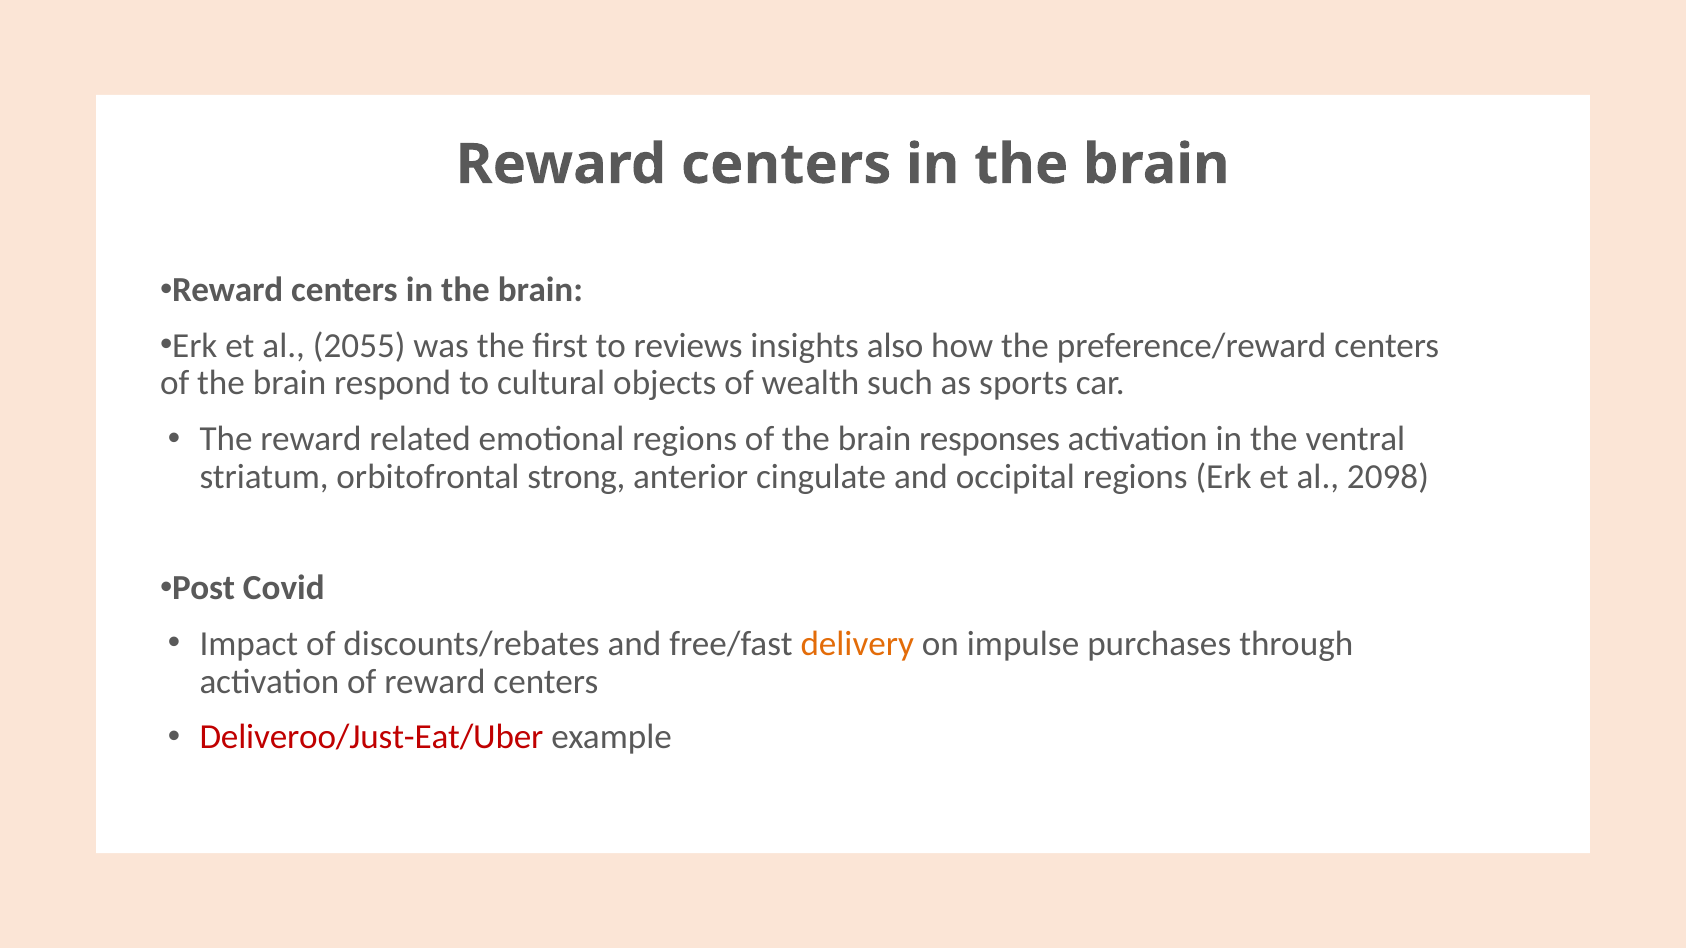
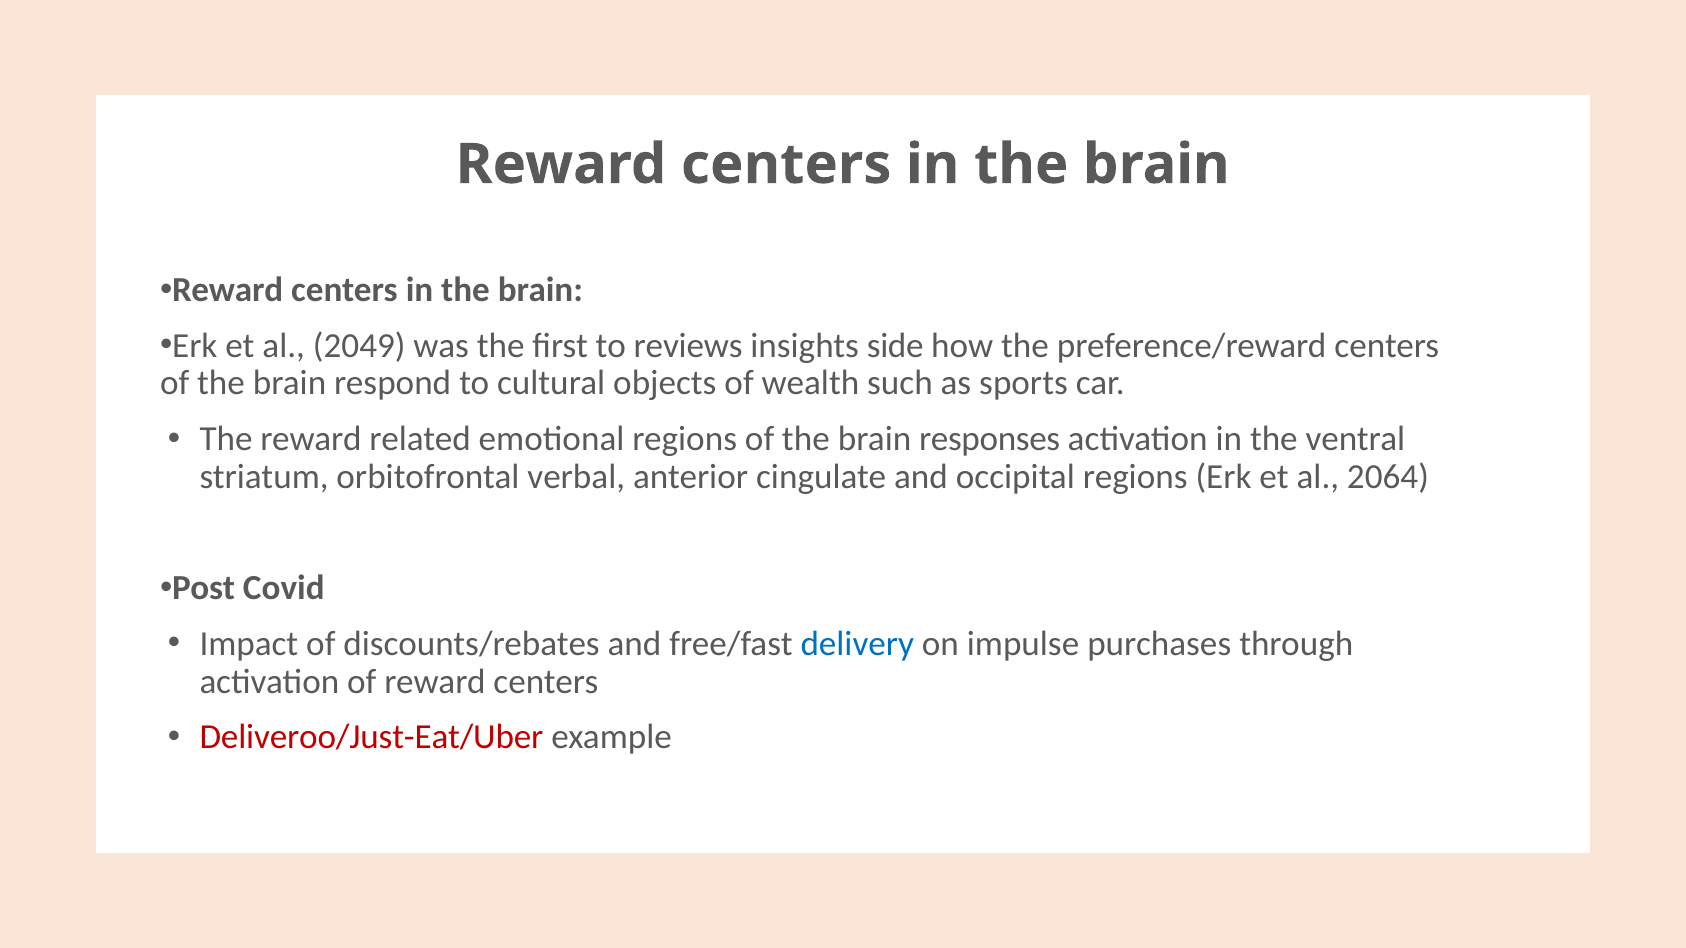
2055: 2055 -> 2049 (359, 346)
also: also -> side (895, 346)
strong: strong -> verbal (576, 477)
2098: 2098 -> 2064 (1388, 477)
delivery colour: orange -> blue (857, 644)
